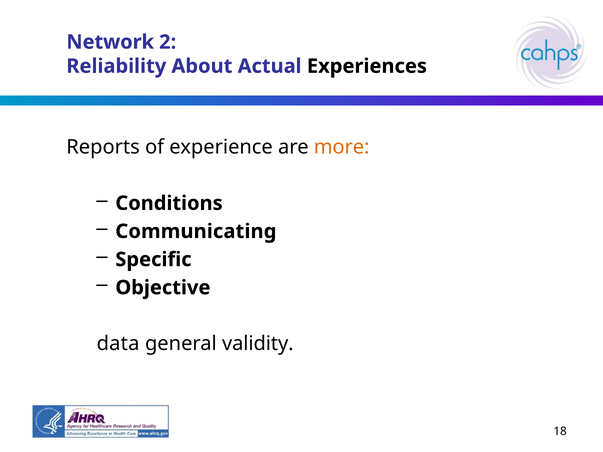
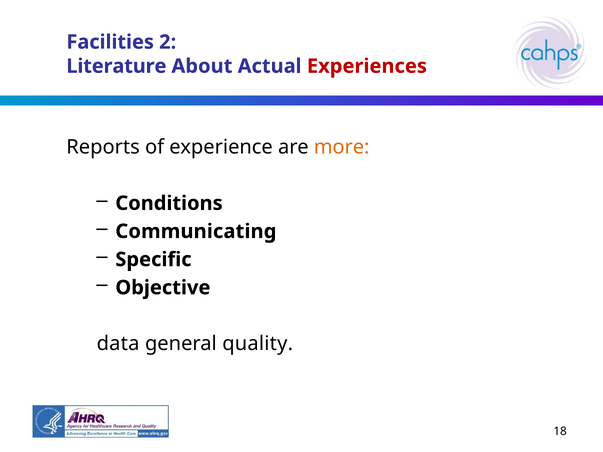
Network: Network -> Facilities (110, 42)
Reliability: Reliability -> Literature (116, 66)
Experiences colour: black -> red (367, 66)
validity: validity -> quality (258, 344)
